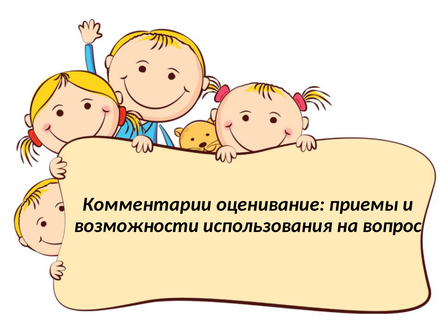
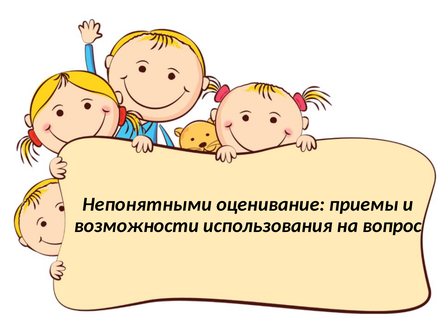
Комментарии: Комментарии -> Непонятными (147, 204)
